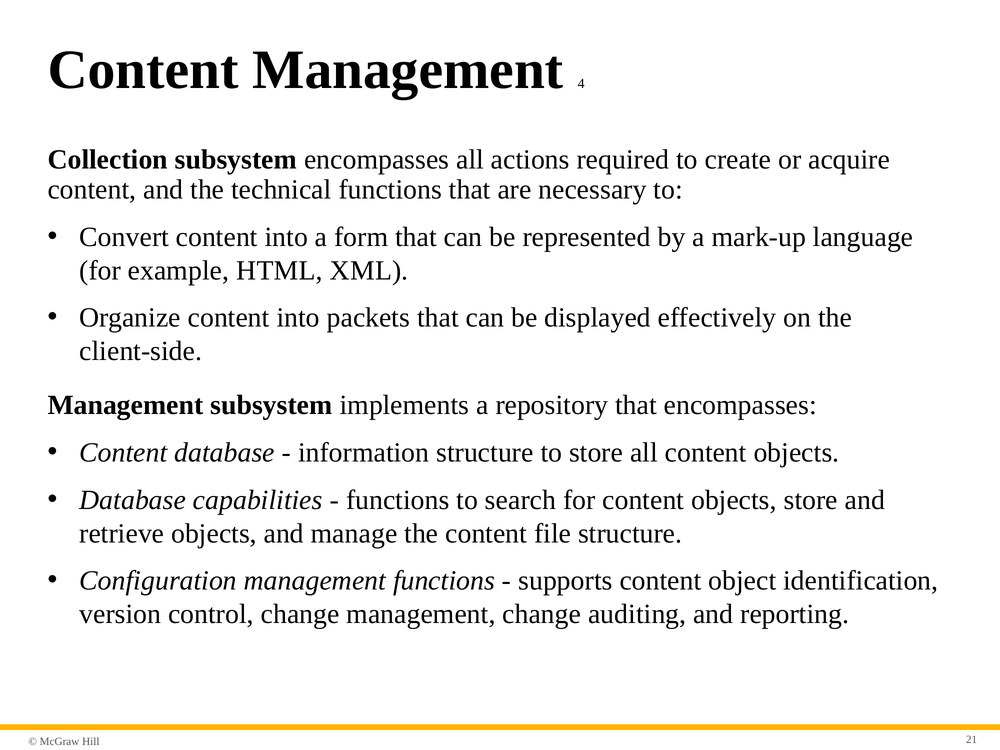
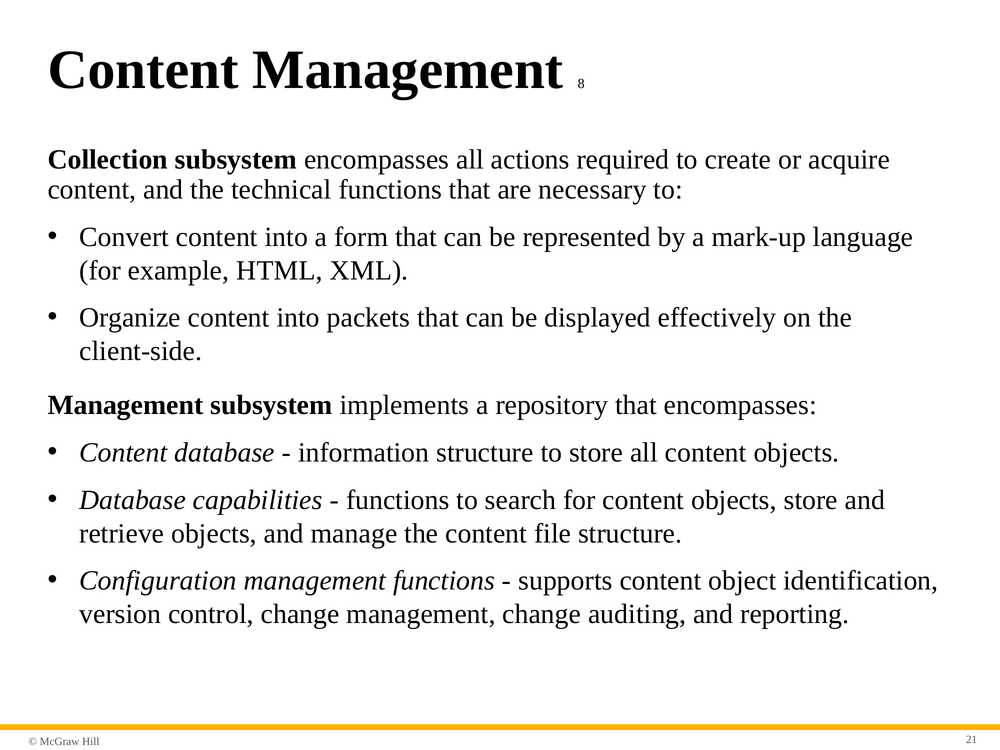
4: 4 -> 8 (581, 84)
